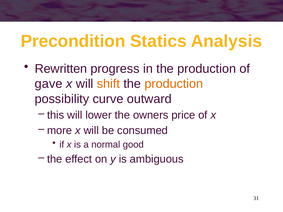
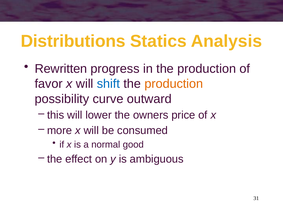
Precondition: Precondition -> Distributions (73, 41)
gave: gave -> favor (49, 84)
shift colour: orange -> blue (108, 84)
